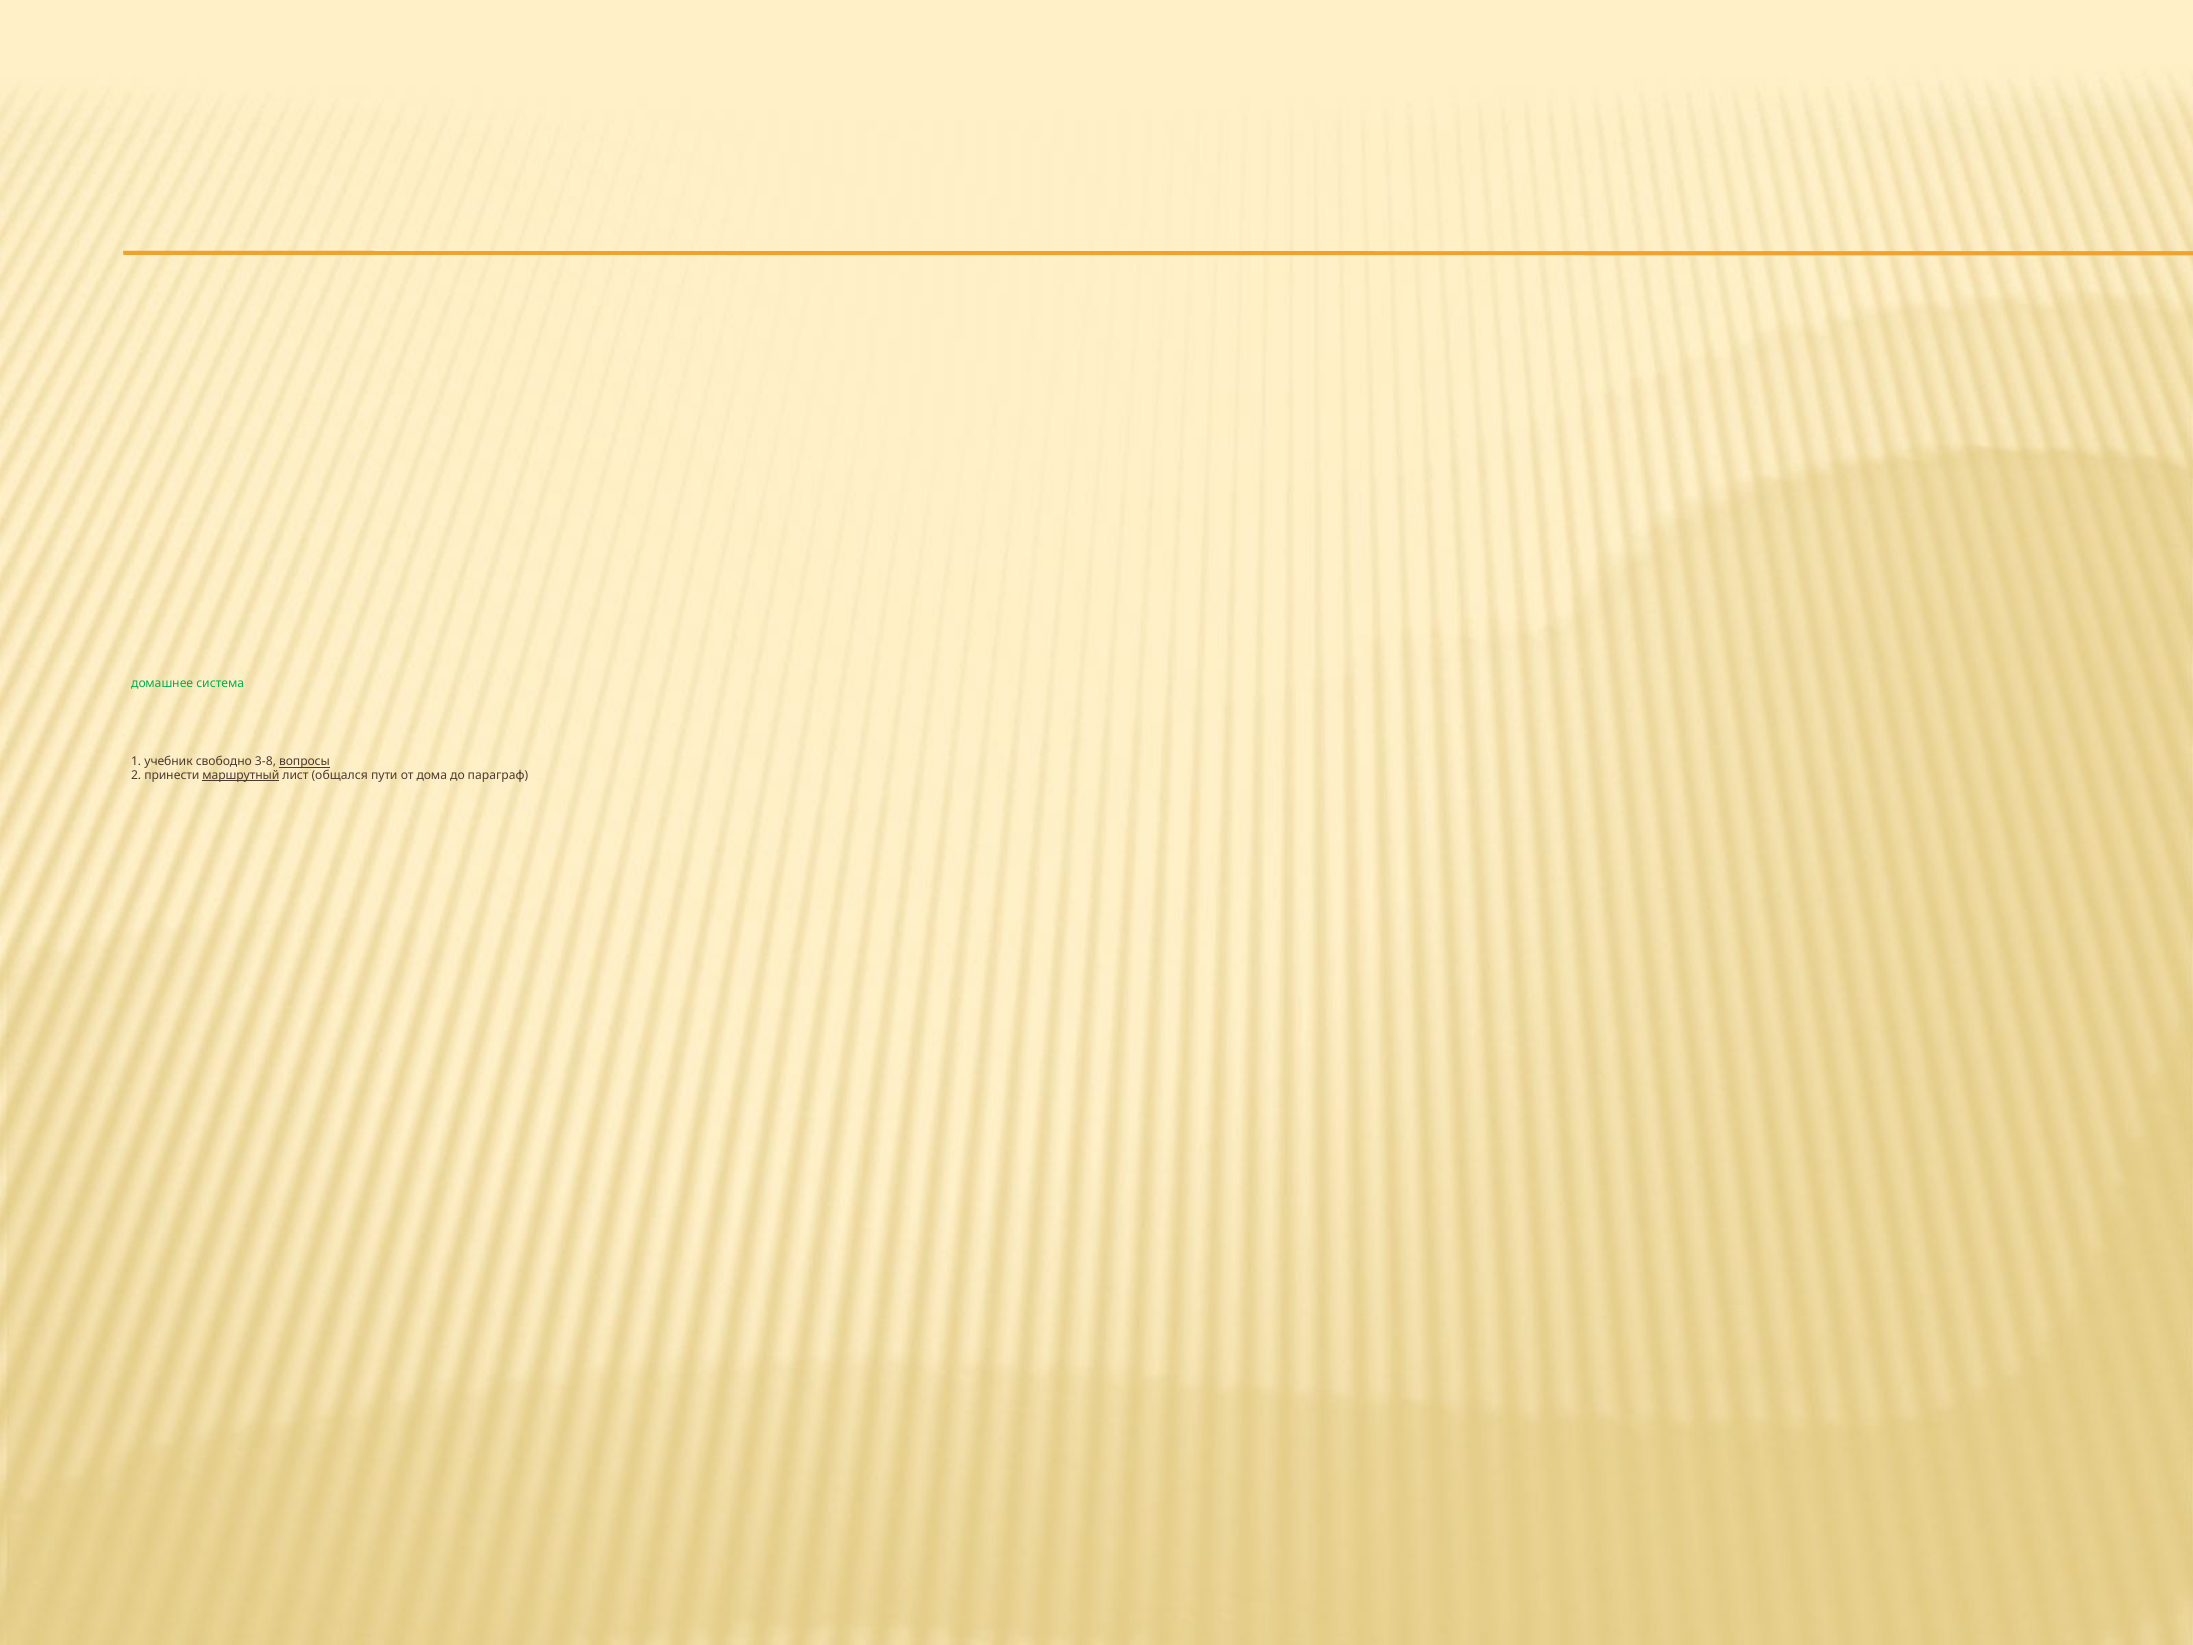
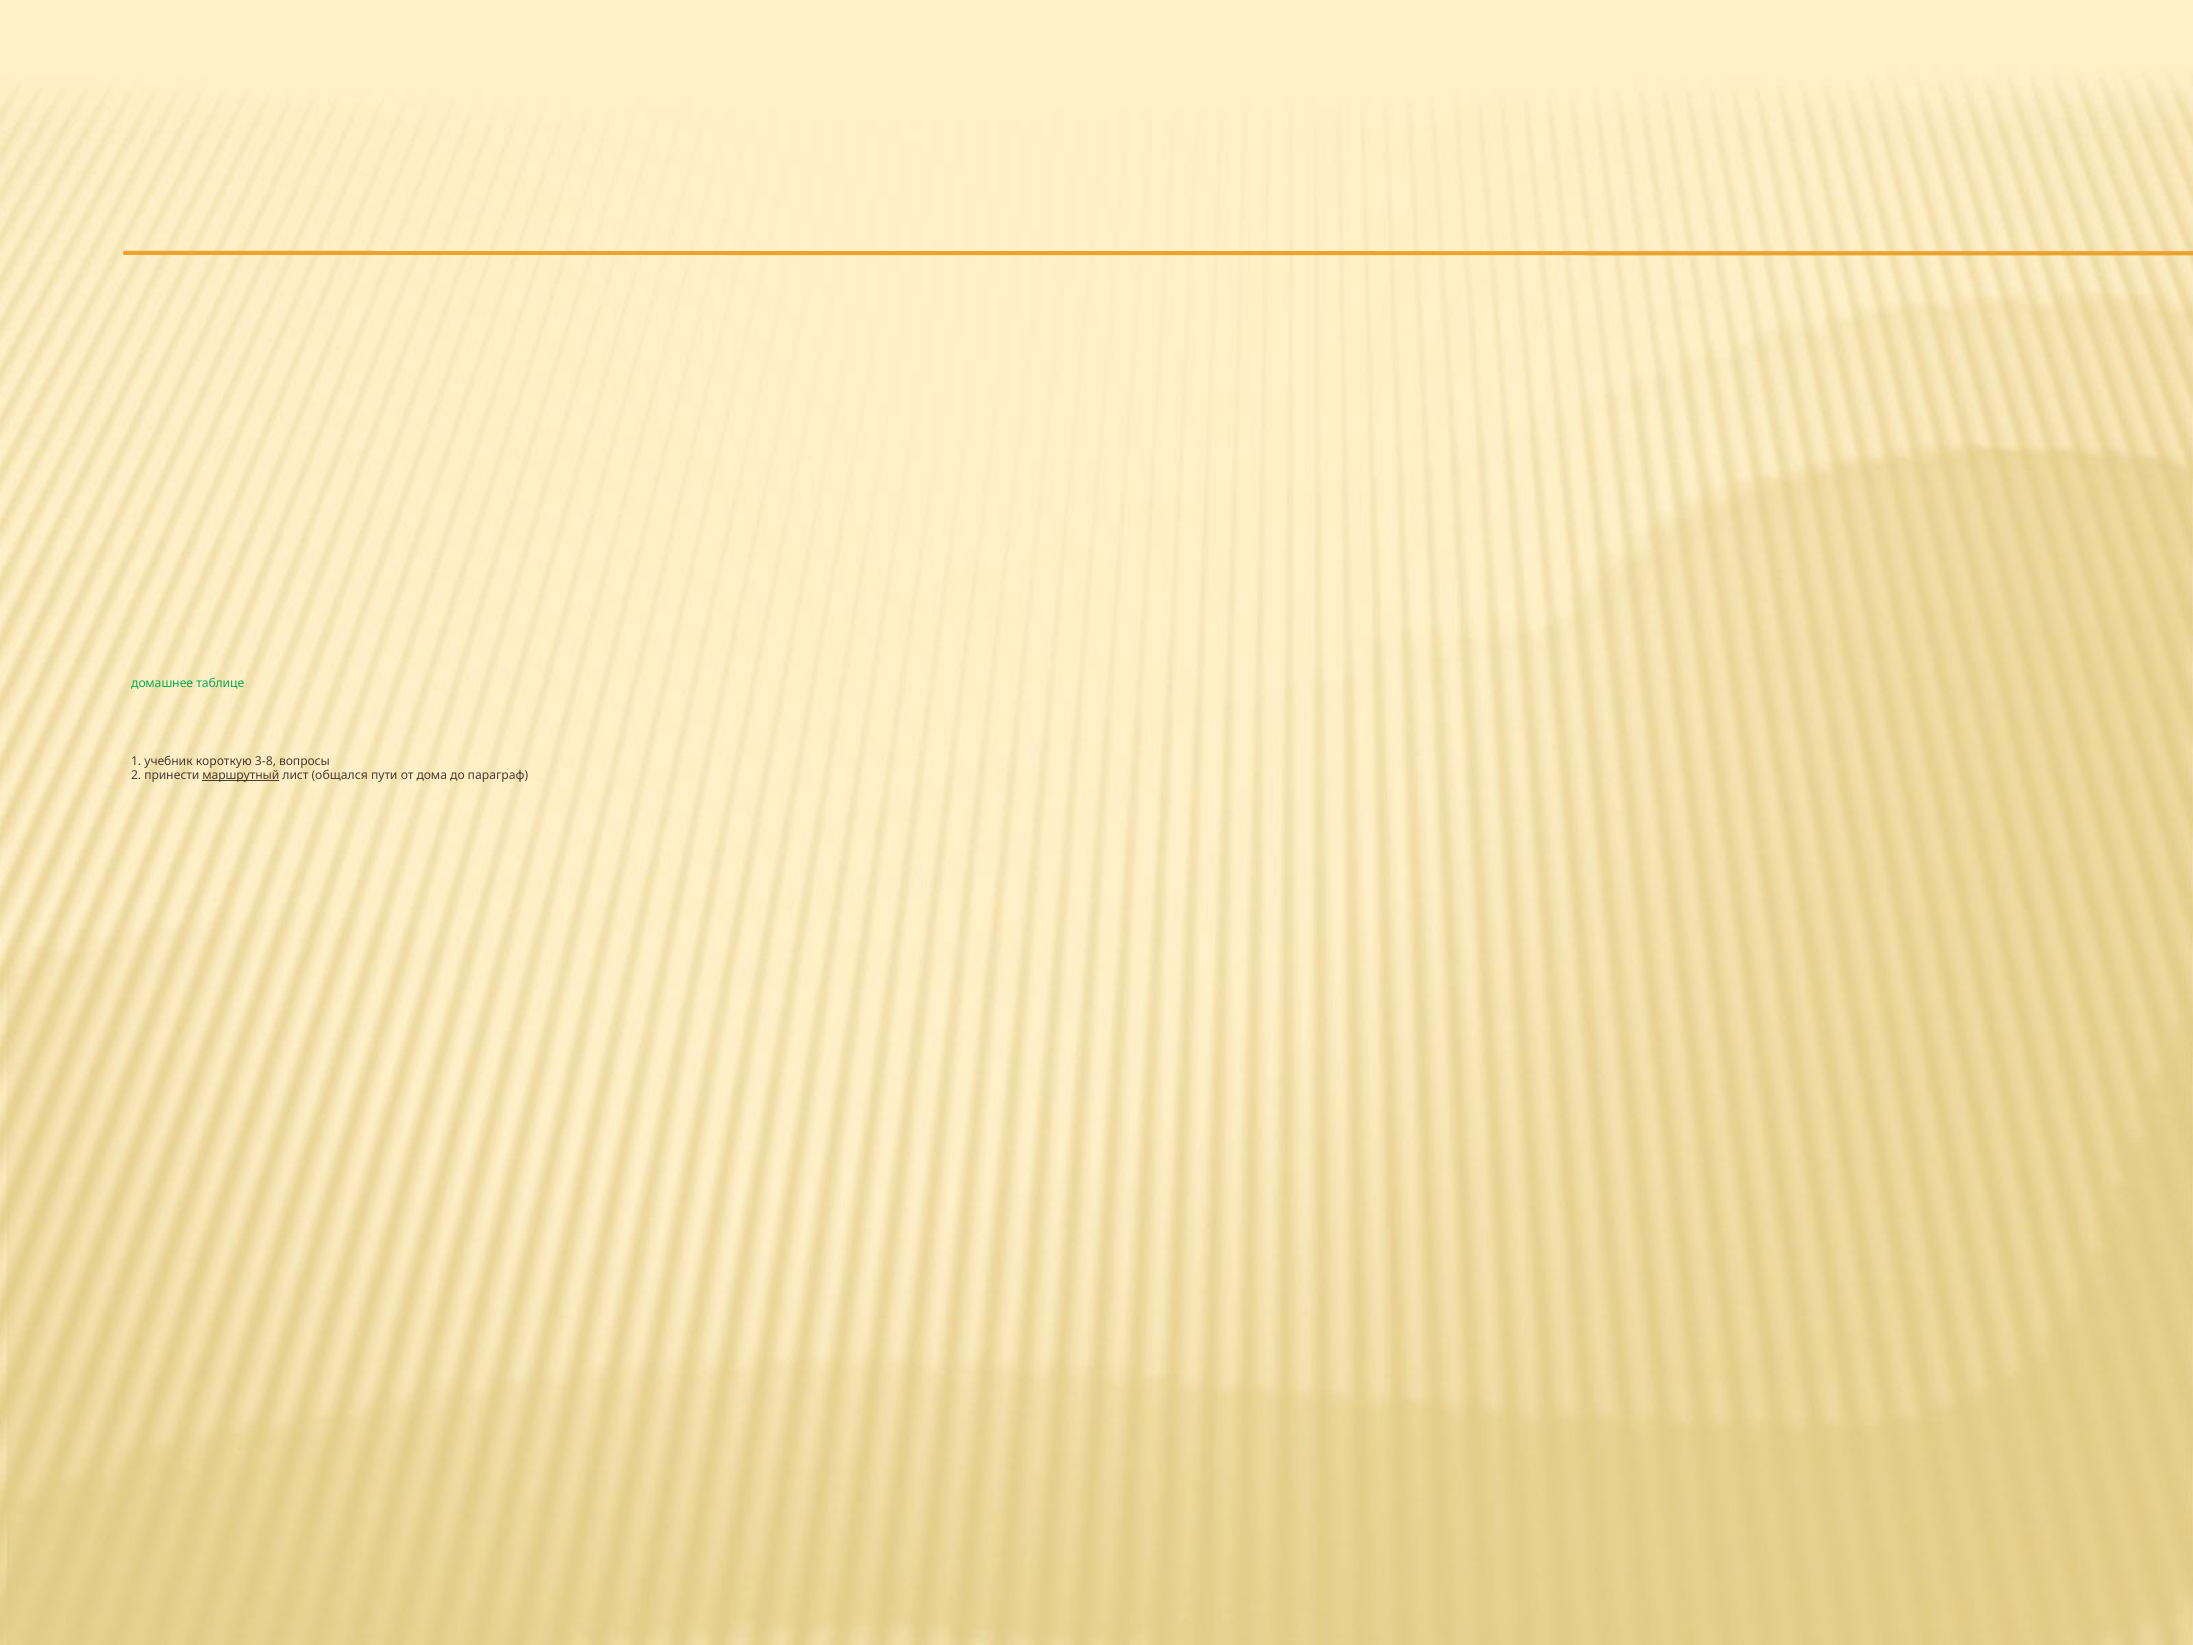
система: система -> таблице (220, 683)
свободно: свободно -> короткую (224, 762)
вопросы underline: present -> none (304, 762)
